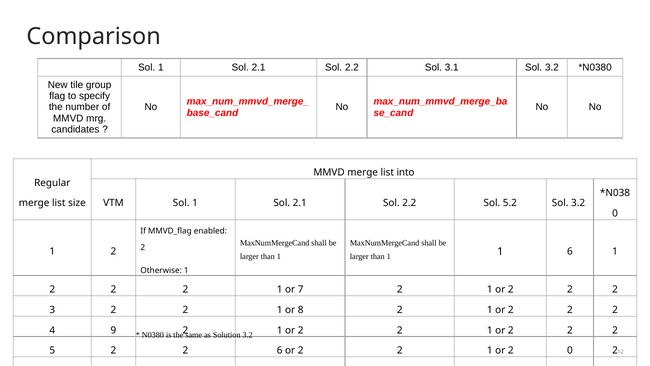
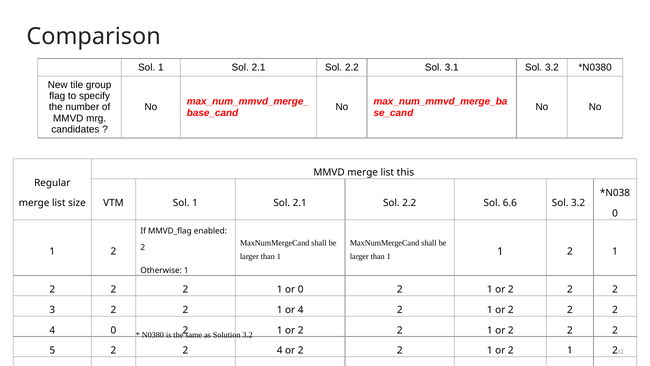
into: into -> this (405, 173)
5.2: 5.2 -> 6.6 (510, 203)
1 1 6: 6 -> 2 (570, 251)
or 7: 7 -> 0 (301, 289)
or 8: 8 -> 4 (301, 310)
4 9: 9 -> 0 (113, 330)
5 2 2 6: 6 -> 4 (280, 350)
or 2 0: 0 -> 1 (570, 350)
